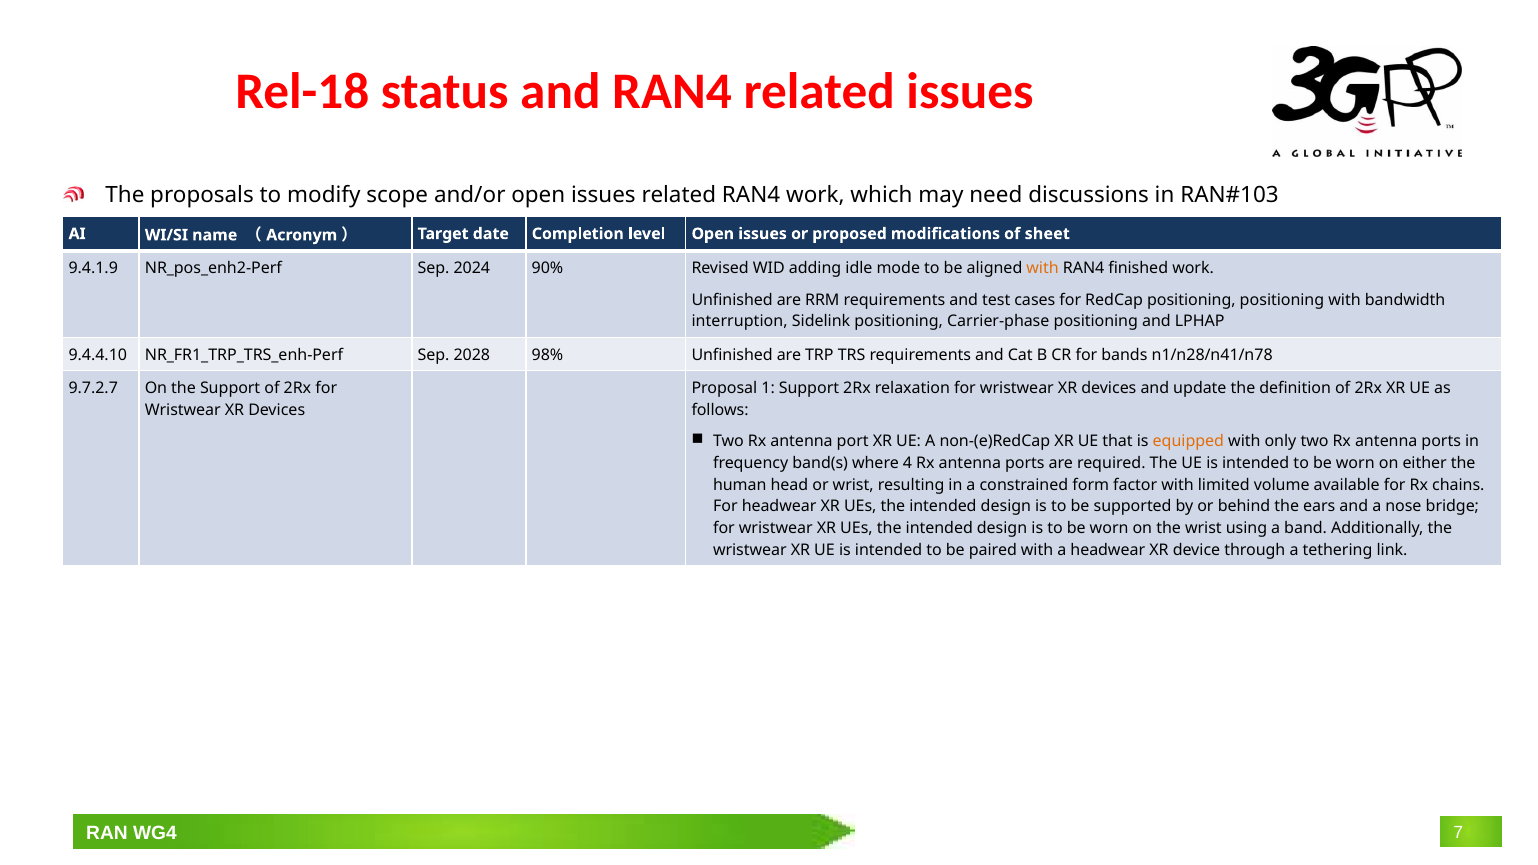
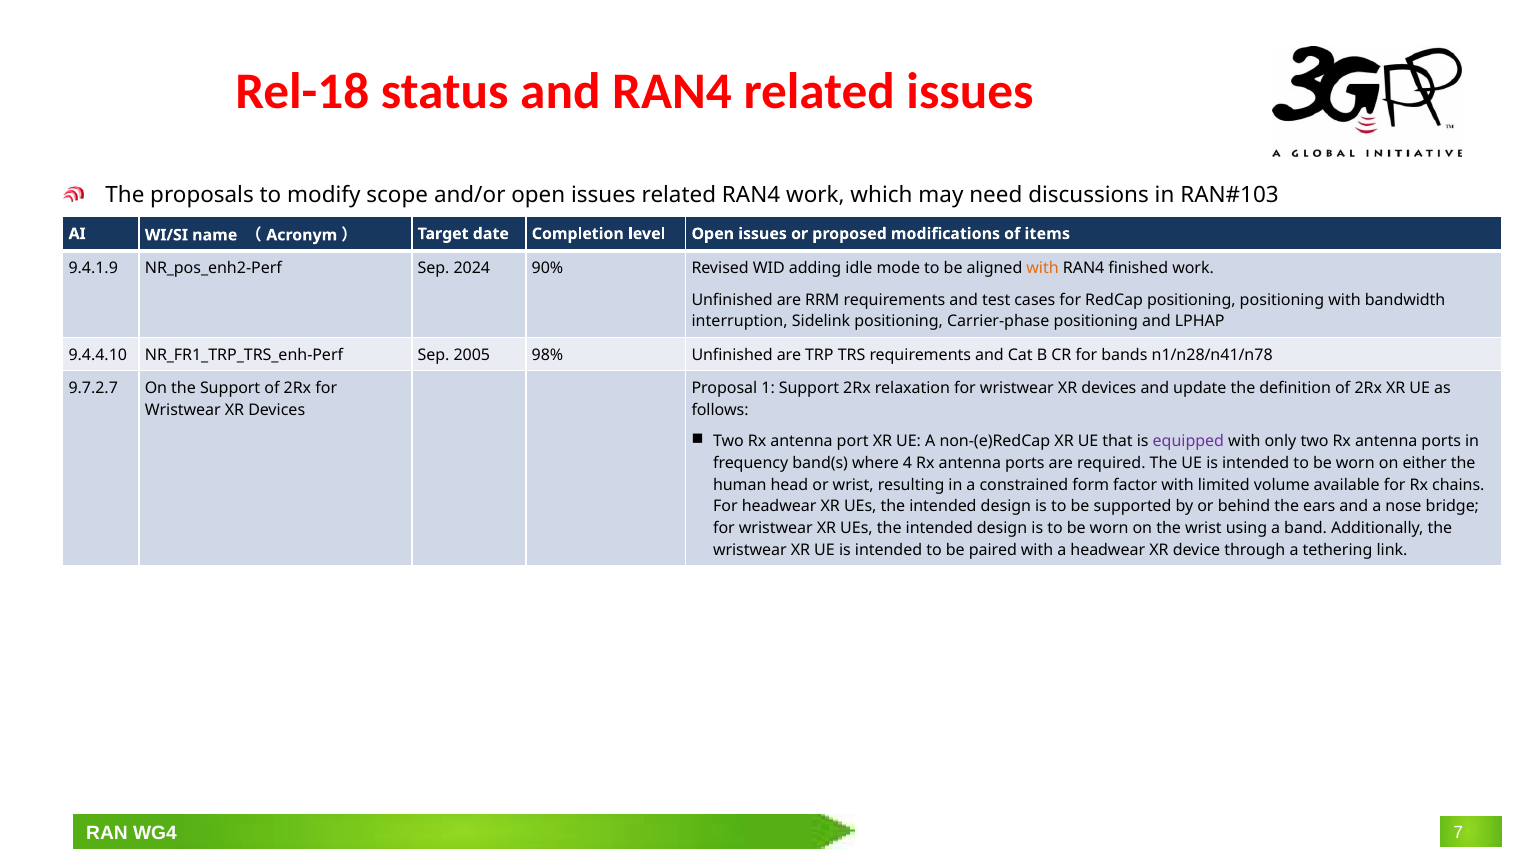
sheet: sheet -> items (1047, 234)
2028: 2028 -> 2005 (472, 355)
equipped colour: orange -> purple (1188, 441)
